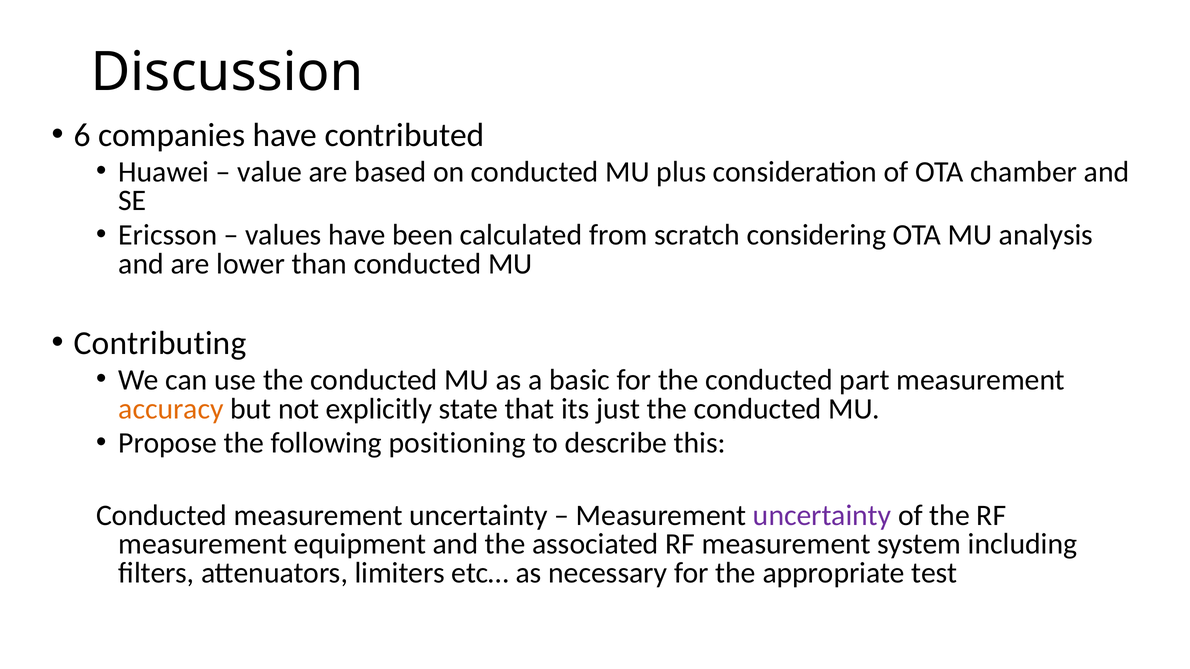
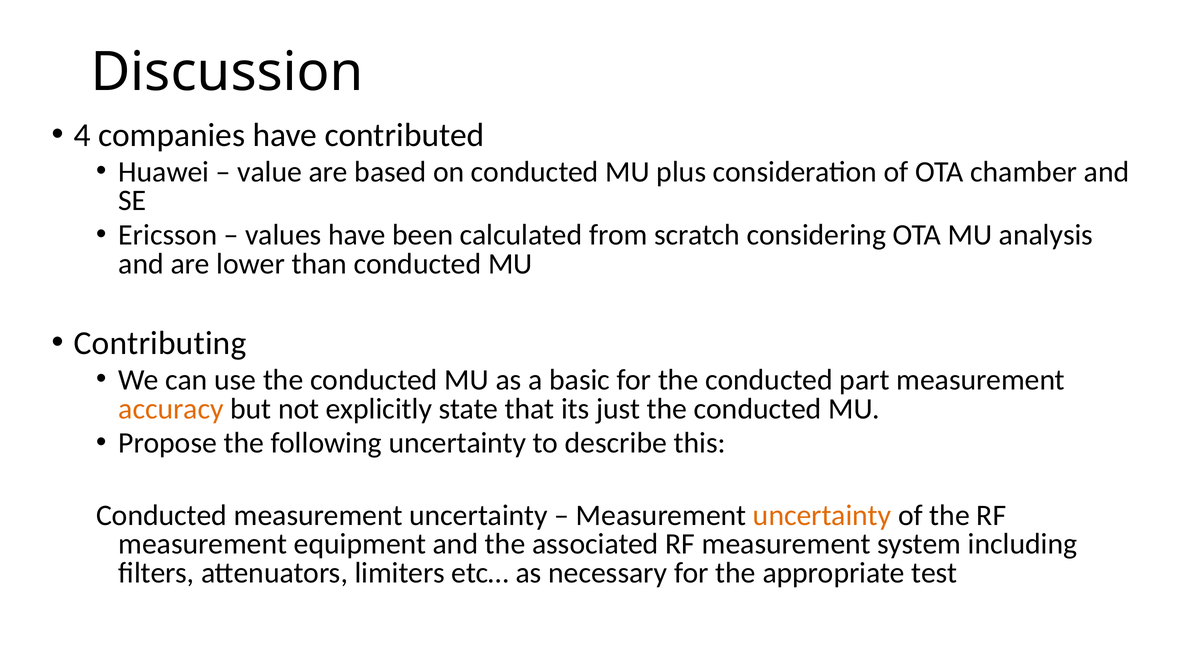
6: 6 -> 4 (82, 135)
following positioning: positioning -> uncertainty (457, 443)
uncertainty colour: purple -> orange (822, 516)
